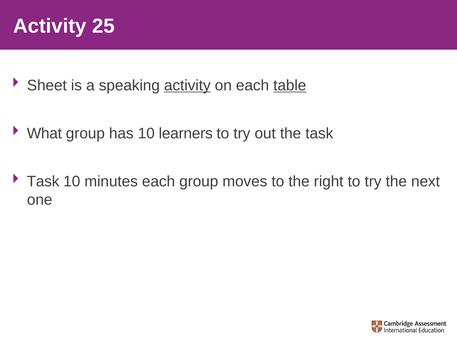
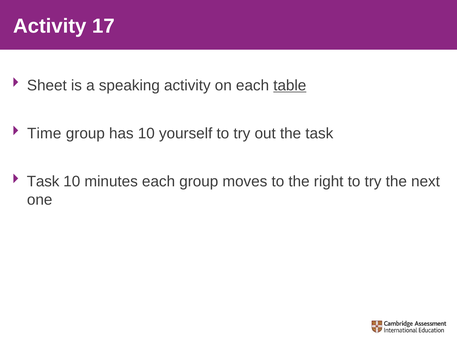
25: 25 -> 17 (103, 26)
activity underline: present -> none (187, 85)
What: What -> Time (44, 133)
learners: learners -> yourself (186, 133)
